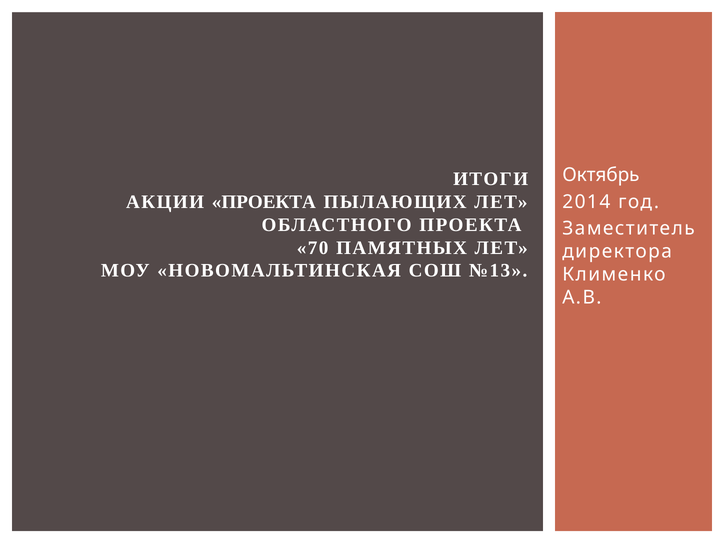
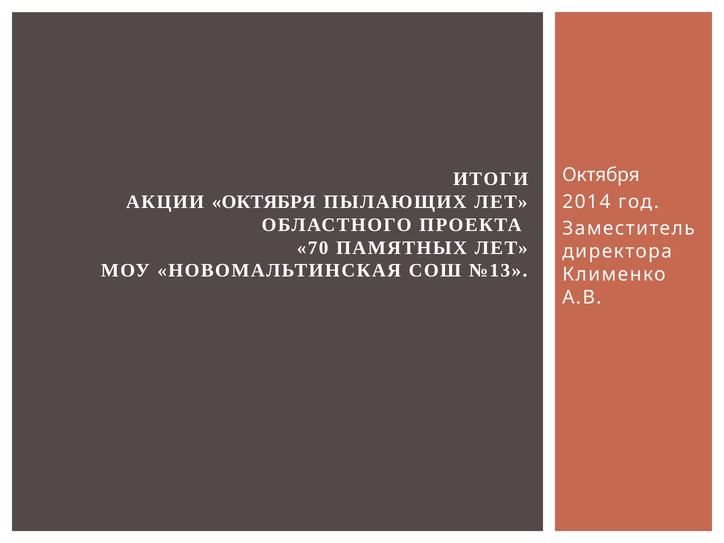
Октябрь: Октябрь -> Октября (601, 175)
АКЦИИ ПРОЕКТА: ПРОЕКТА -> ОКТЯБРЯ (264, 202)
